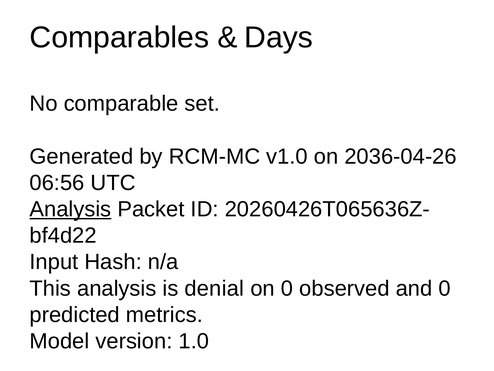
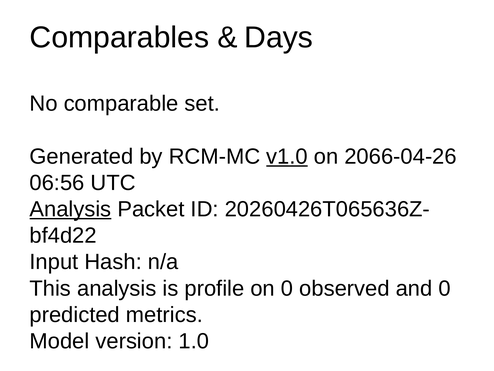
v1.0 underline: none -> present (287, 156)
2036-04-26: 2036-04-26 -> 2066-04-26 (401, 156)
denial: denial -> profile (214, 288)
